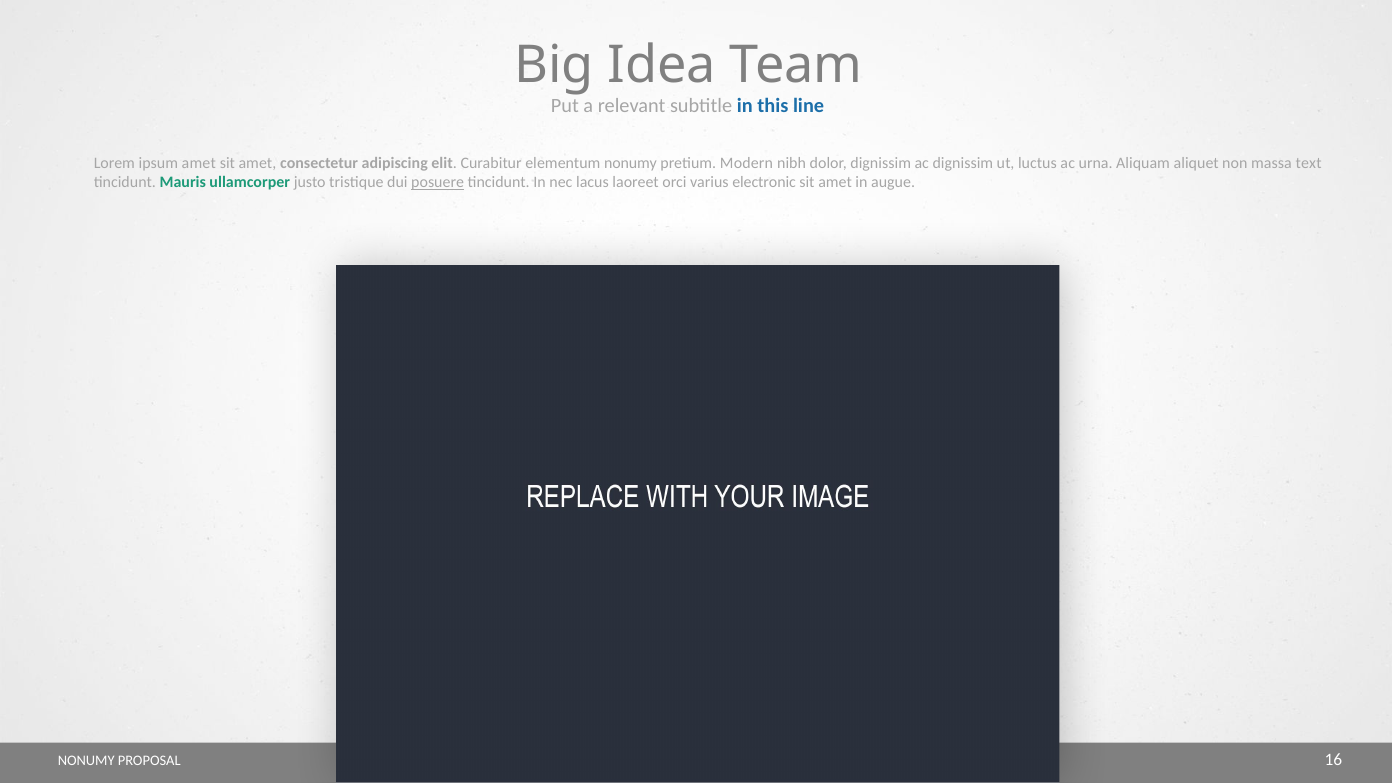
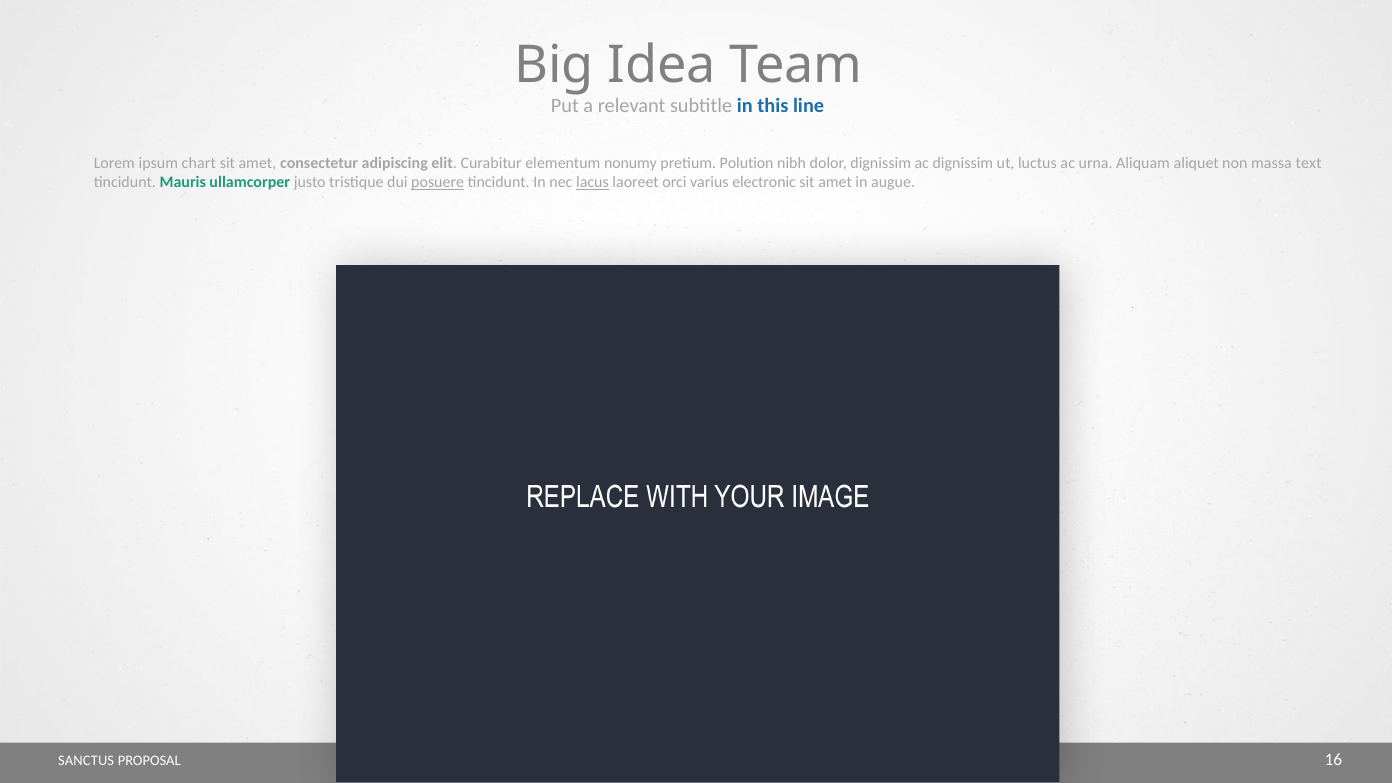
ipsum amet: amet -> chart (199, 163)
Modern: Modern -> Polution (747, 163)
lacus underline: none -> present (592, 182)
NONUMY: NONUMY -> SANCTUS (86, 761)
